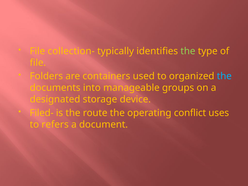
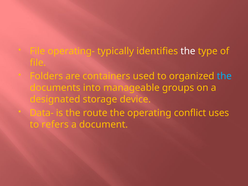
collection-: collection- -> operating- (71, 51)
the colour: light green -> white (188, 51)
Filed-: Filed- -> Data- (42, 113)
